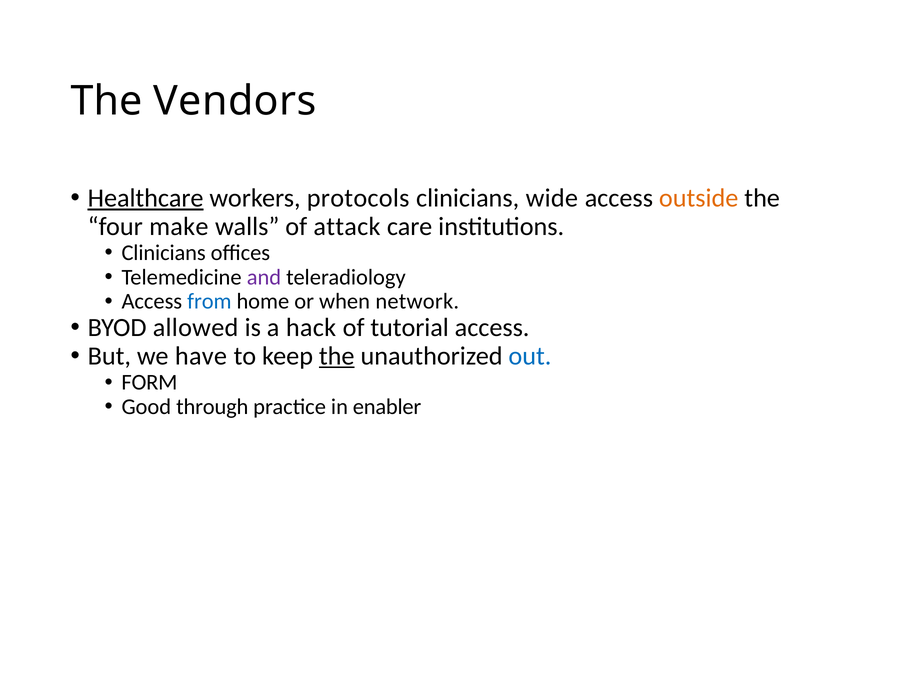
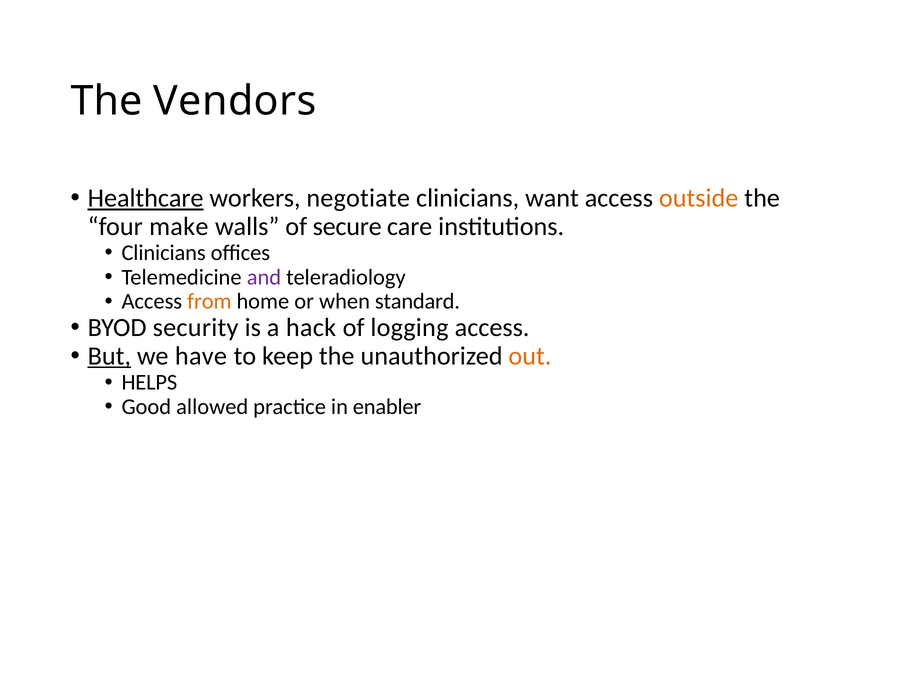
protocols: protocols -> negotiate (358, 198)
wide: wide -> want (552, 198)
attack: attack -> secure (347, 227)
from colour: blue -> orange (209, 302)
network: network -> standard (417, 302)
allowed: allowed -> security (196, 328)
tutorial: tutorial -> logging (409, 328)
But underline: none -> present (109, 356)
the underline: present -> none (337, 356)
out colour: blue -> orange (530, 356)
FORM: FORM -> HELPS (149, 383)
through: through -> allowed (212, 407)
